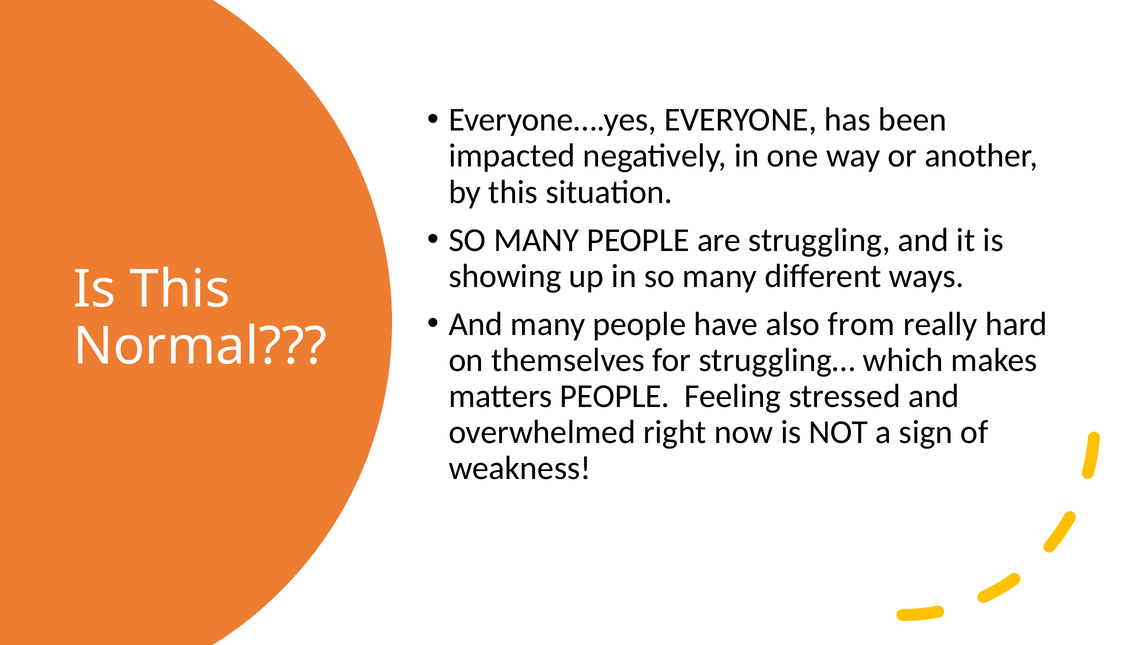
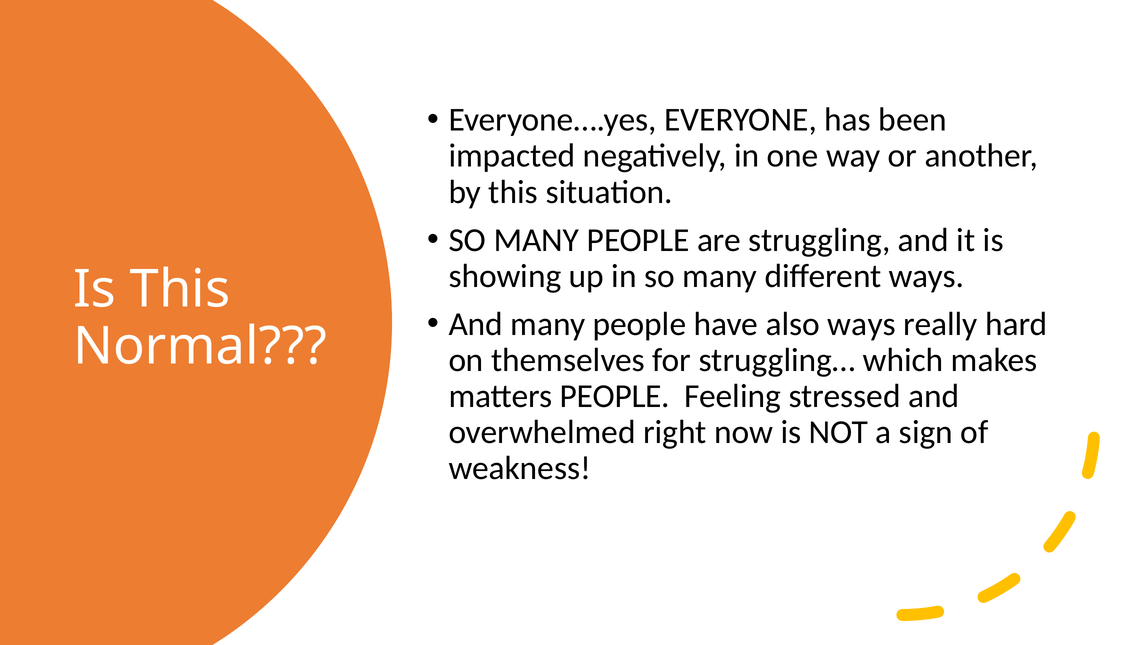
also from: from -> ways (862, 324)
